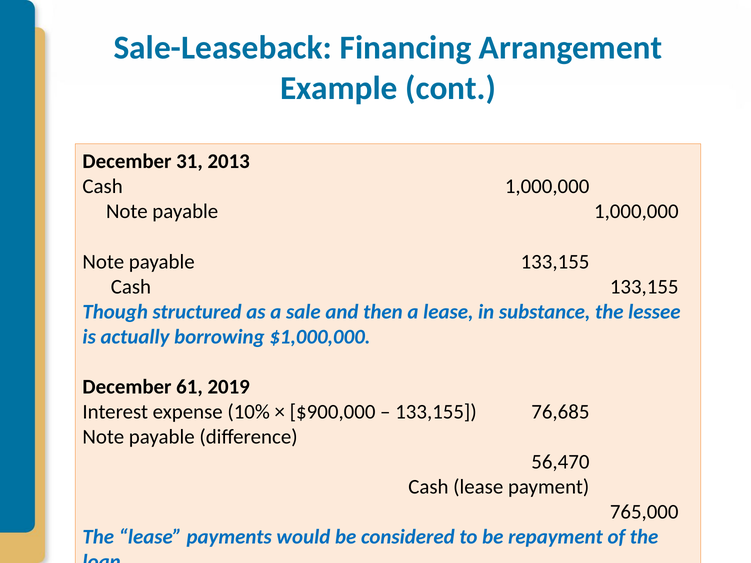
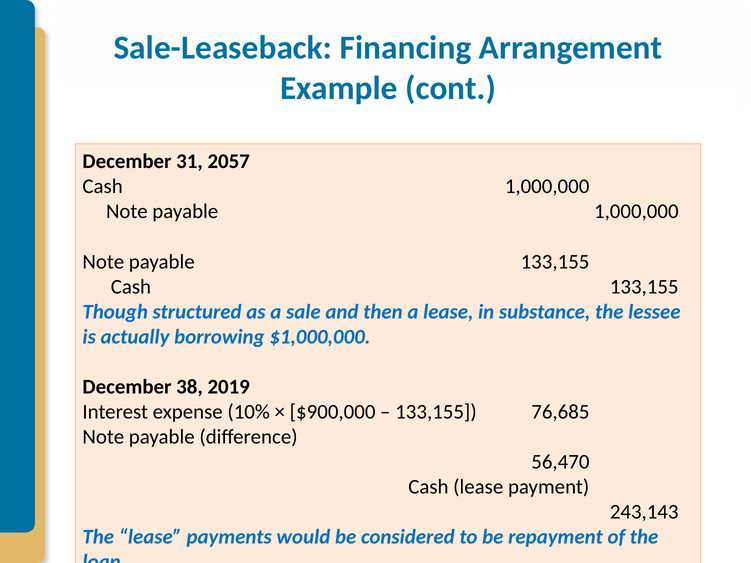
2013: 2013 -> 2057 (229, 162)
61: 61 -> 38 (189, 387)
765,000: 765,000 -> 243,143 (644, 512)
